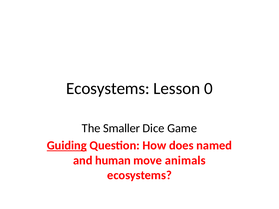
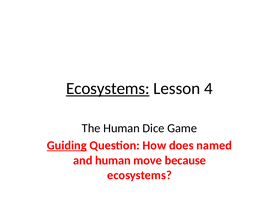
Ecosystems underline: none -> present (108, 89)
0: 0 -> 4 (208, 89)
The Smaller: Smaller -> Human (122, 128)
animals: animals -> because (185, 161)
